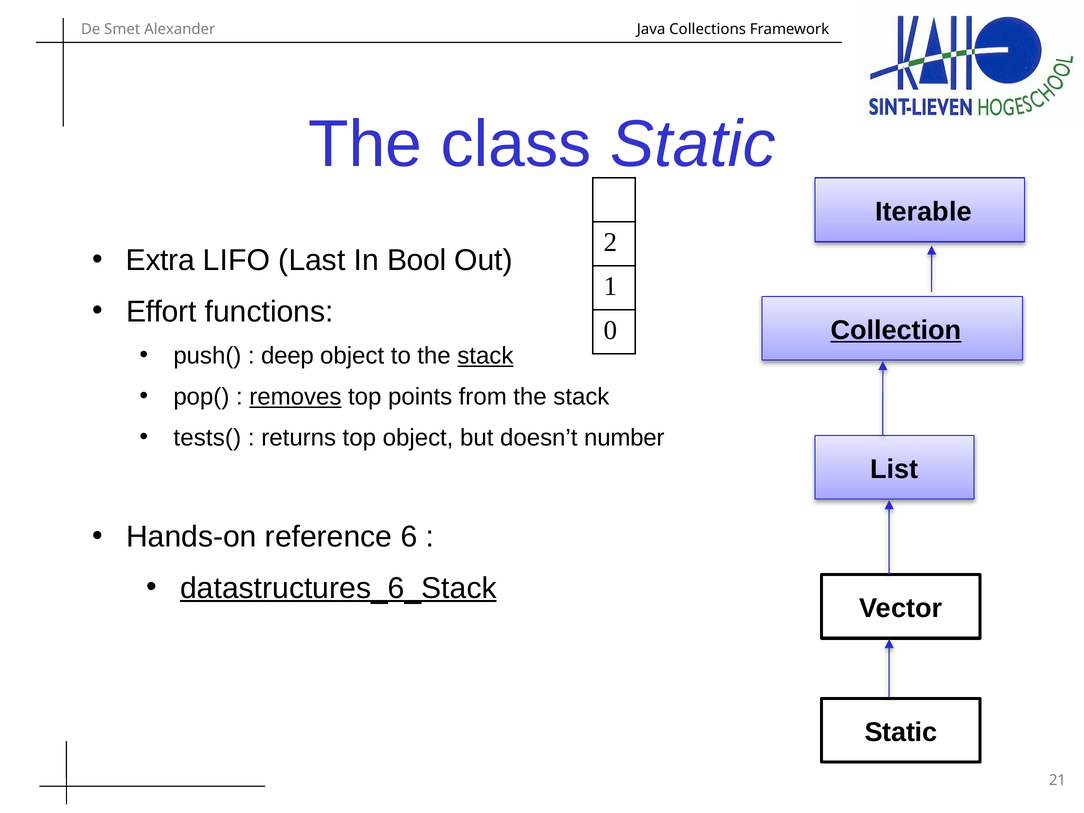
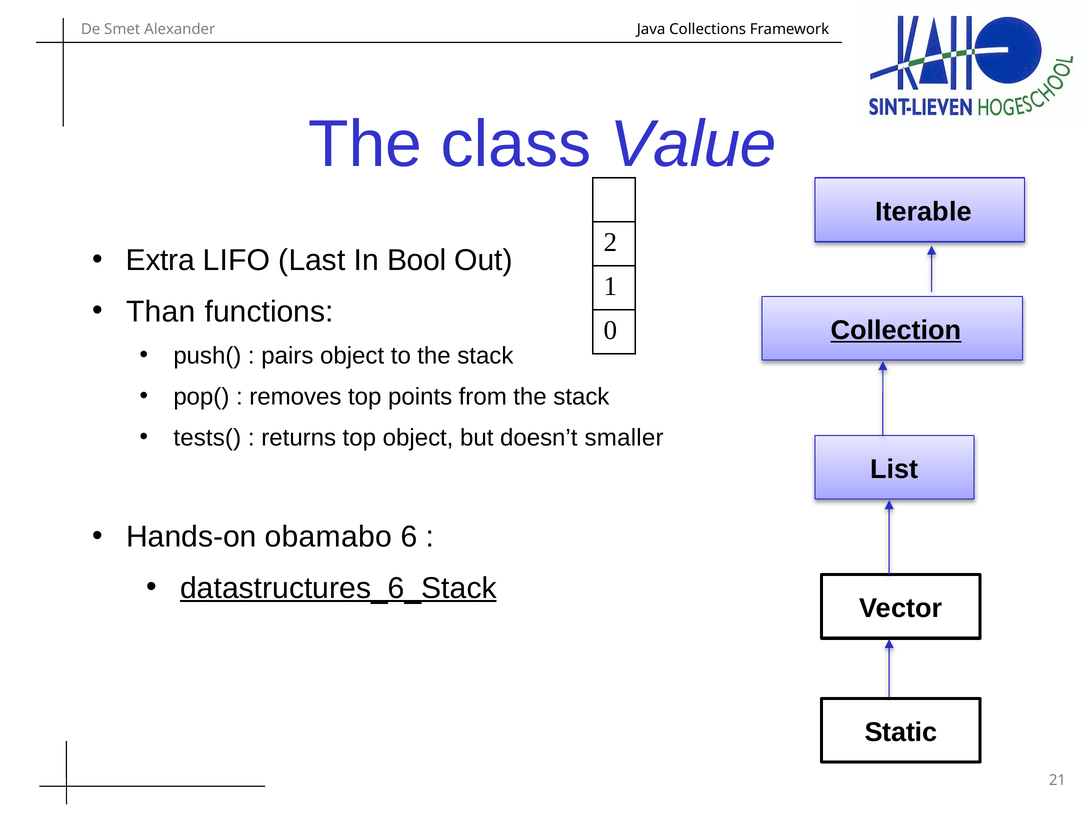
class Static: Static -> Value (693, 145)
Effort: Effort -> Than (161, 312)
deep: deep -> pairs (287, 356)
stack underline: present -> none (485, 356)
removes underline: present -> none (295, 397)
number: number -> smaller (624, 438)
reference: reference -> obamabo (328, 537)
